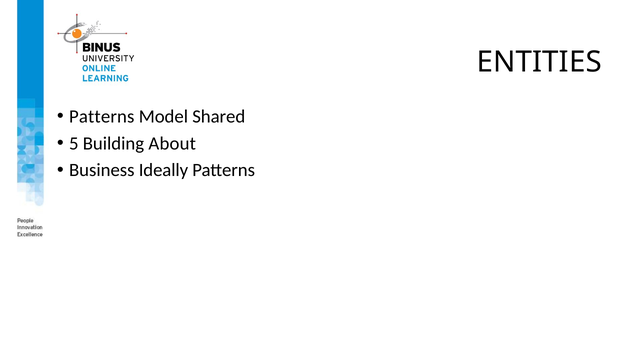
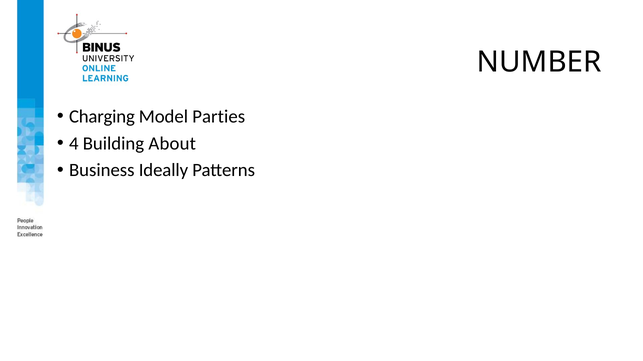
ENTITIES: ENTITIES -> NUMBER (539, 62)
Patterns: Patterns -> Charging (102, 117)
Shared: Shared -> Parties (219, 117)
5: 5 -> 4 (74, 144)
